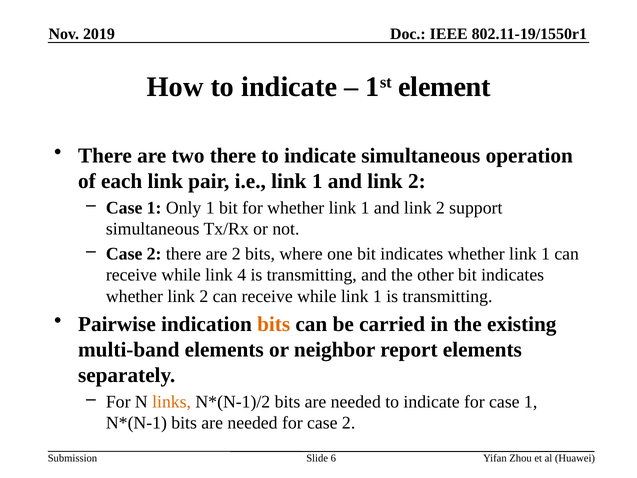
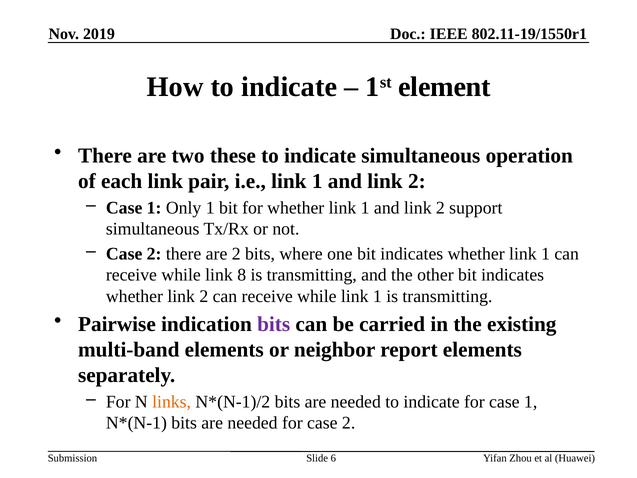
two there: there -> these (233, 155)
4: 4 -> 8 (242, 275)
bits colour: orange -> purple (274, 324)
